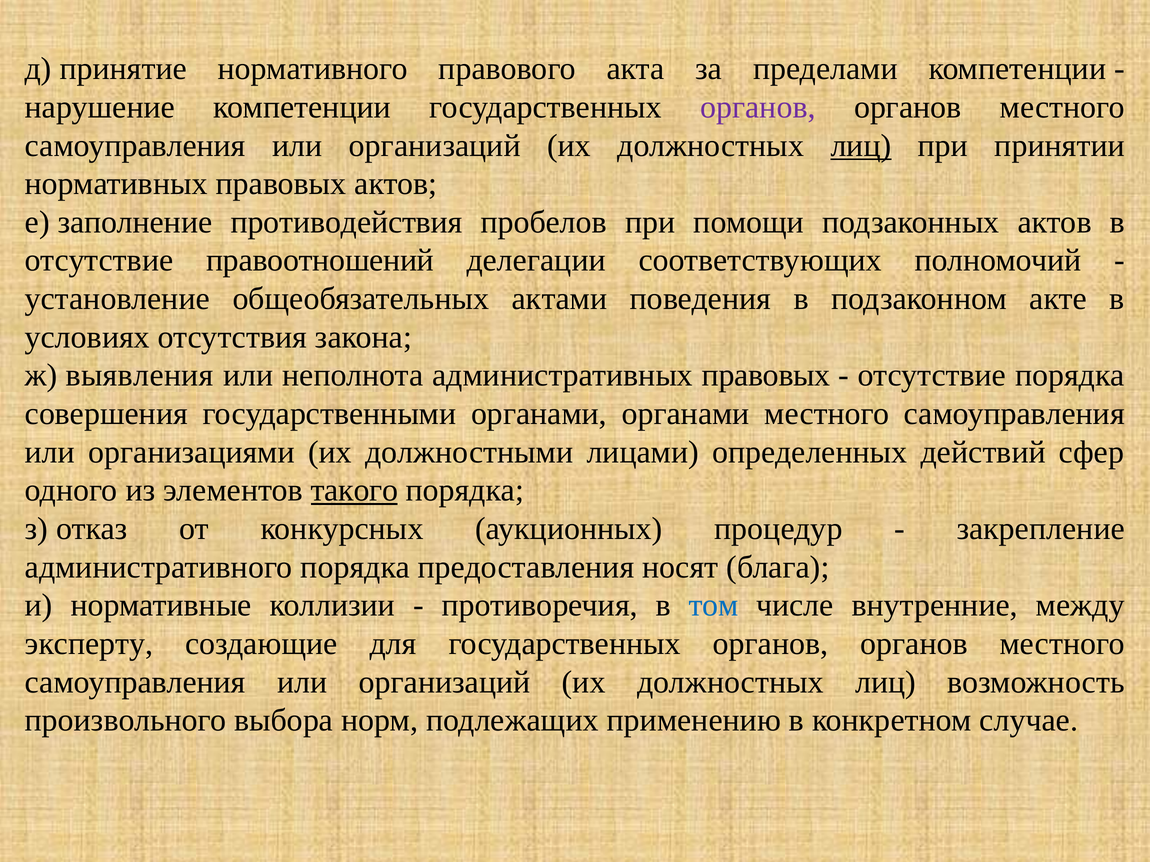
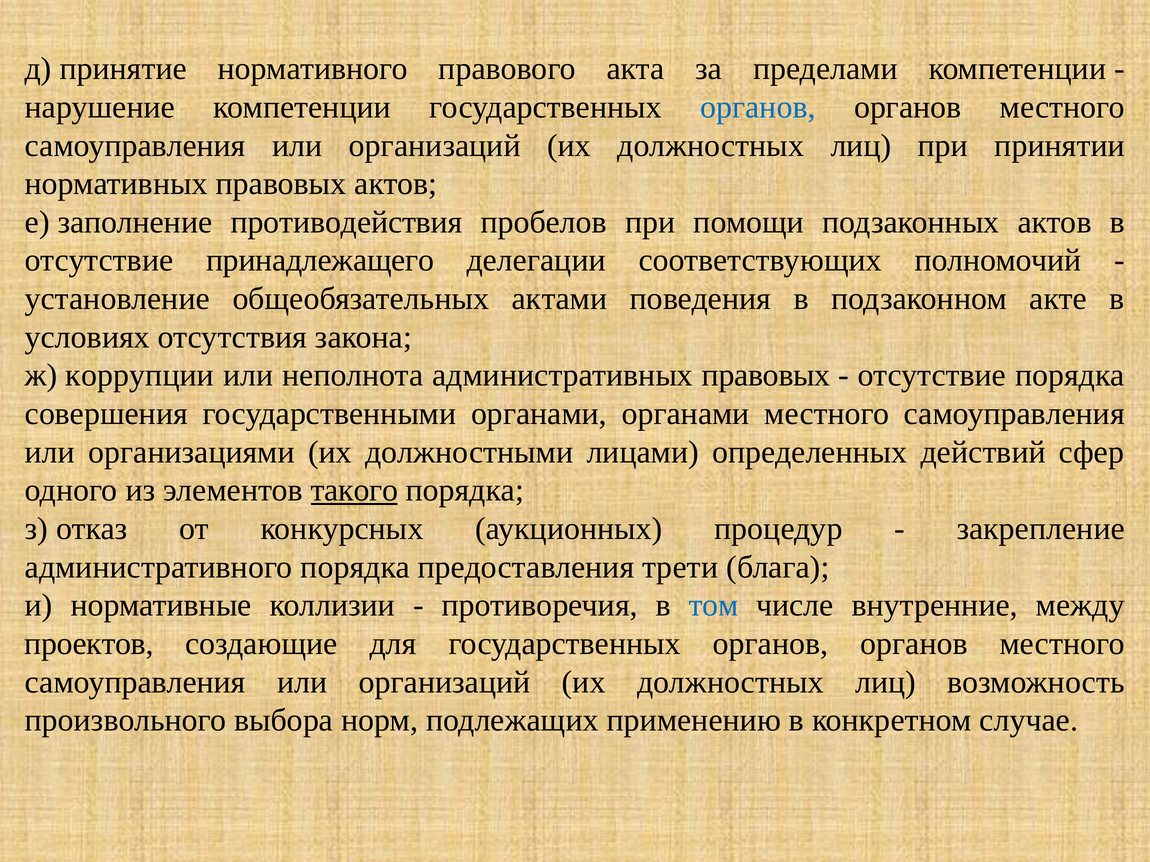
органов colour: purple -> blue (758, 107)
лиц underline: present -> none (861, 146)
правоотношений: правоотношений -> принадлежащего (320, 261)
выявления: выявления -> коррупции (140, 376)
носят: носят -> трети (680, 567)
эксперту: эксперту -> проектов (89, 644)
